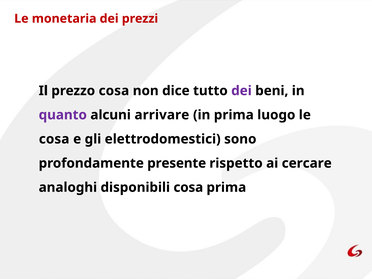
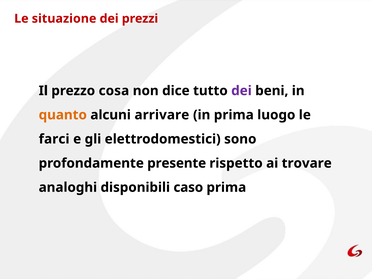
monetaria: monetaria -> situazione (64, 19)
quanto colour: purple -> orange (63, 115)
cosa: cosa -> farci (54, 139)
cercare: cercare -> trovare (307, 163)
disponibili cosa: cosa -> caso (188, 187)
